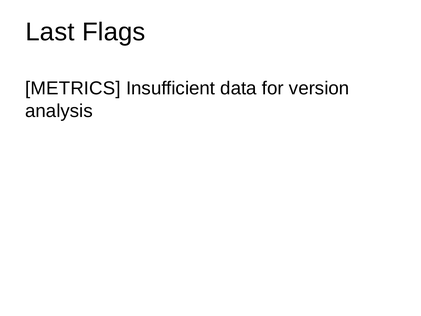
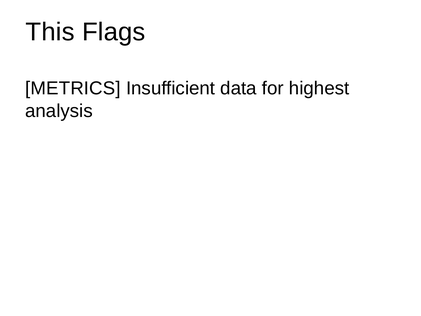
Last: Last -> This (50, 32)
version: version -> highest (319, 88)
